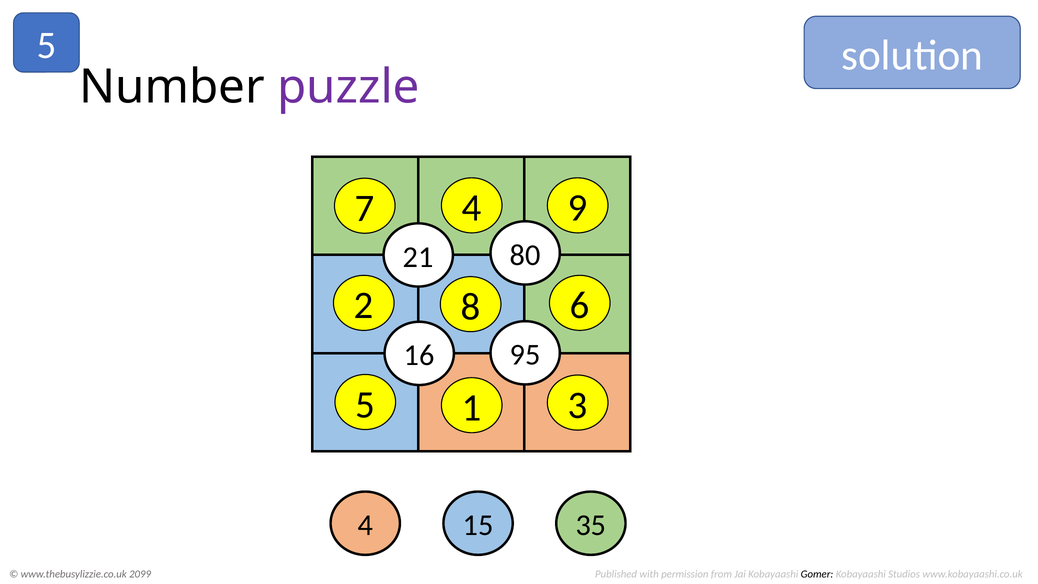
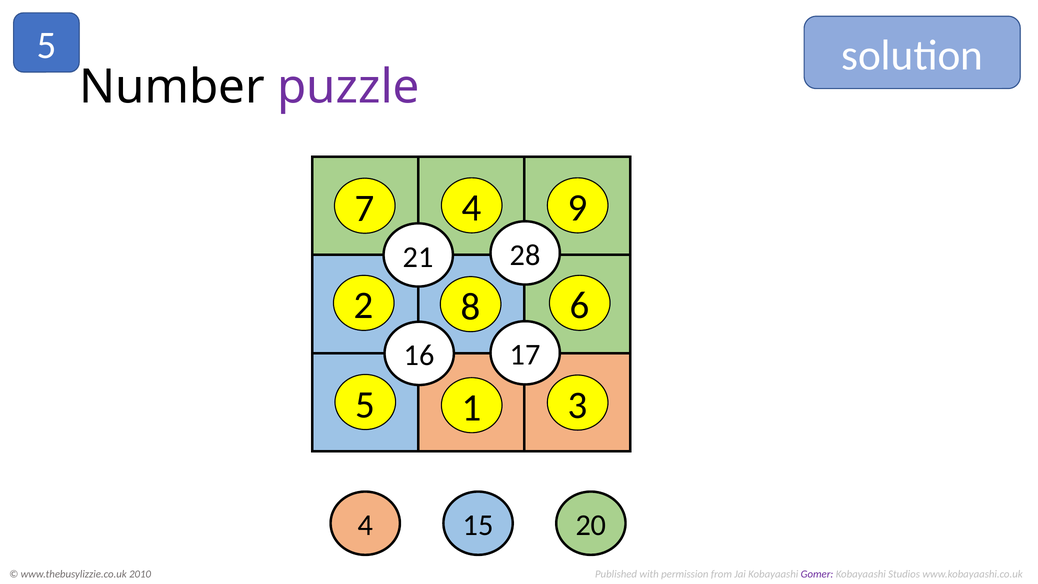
80: 80 -> 28 (525, 255)
95: 95 -> 17 (525, 355)
35: 35 -> 20 (591, 525)
Gomer colour: black -> purple (817, 574)
2099: 2099 -> 2010 (140, 574)
